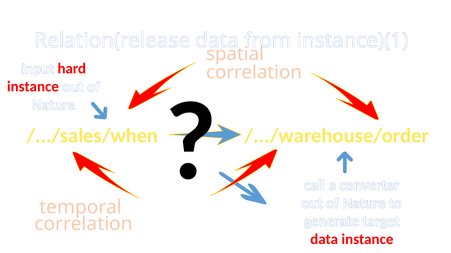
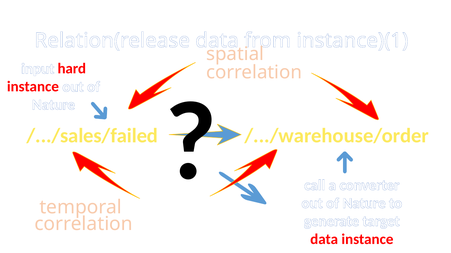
/.../sales/when: /.../sales/when -> /.../sales/failed (92, 136)
